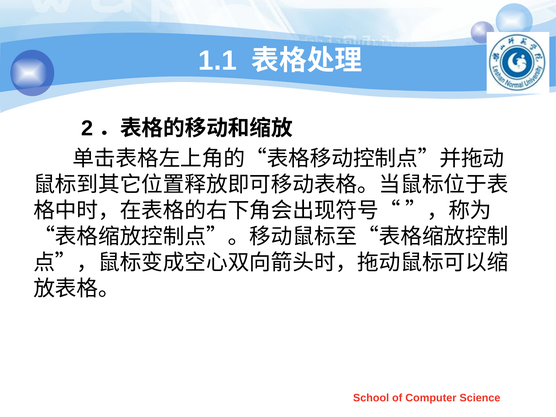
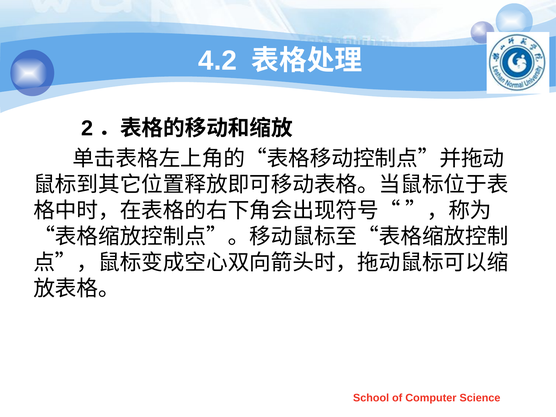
1.1: 1.1 -> 4.2 (218, 61)
